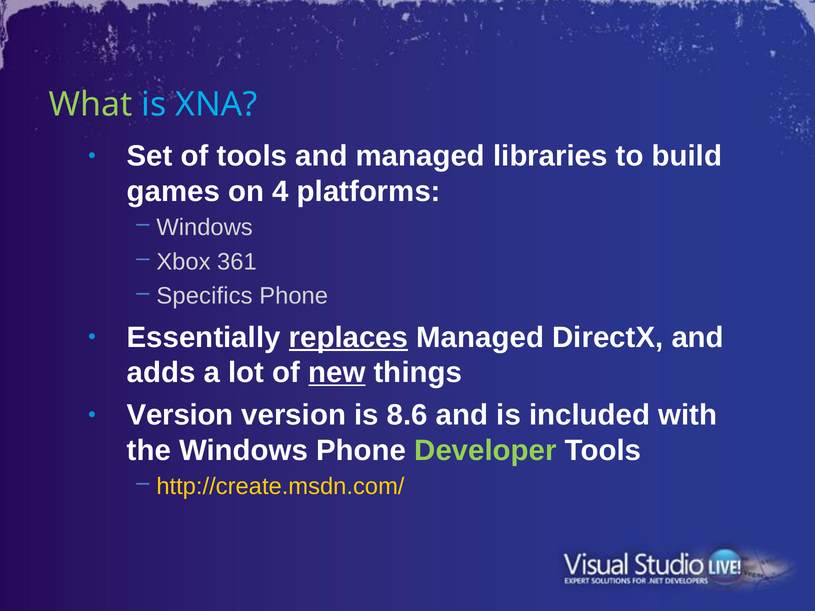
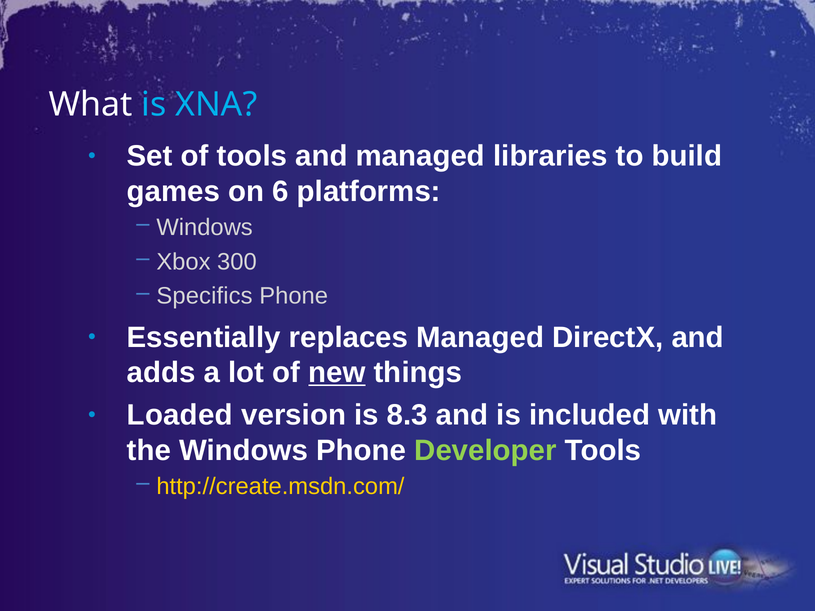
What colour: light green -> white (91, 104)
4: 4 -> 6 (281, 191)
361: 361 -> 300 (237, 262)
replaces underline: present -> none (349, 337)
Version: Version -> Loaded (180, 415)
8.6: 8.6 -> 8.3 (407, 415)
